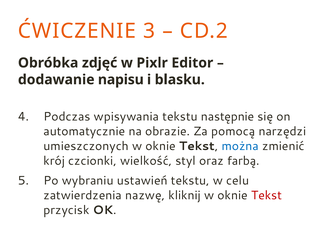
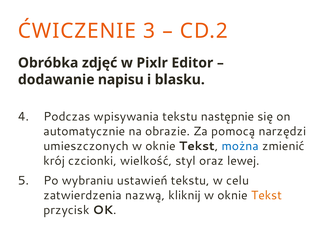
farbą: farbą -> lewej (243, 160)
nazwę: nazwę -> nazwą (145, 195)
Tekst colour: red -> orange (266, 195)
